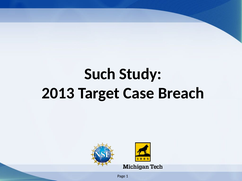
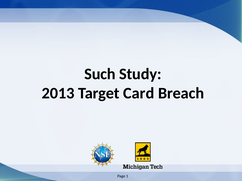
Case: Case -> Card (139, 94)
